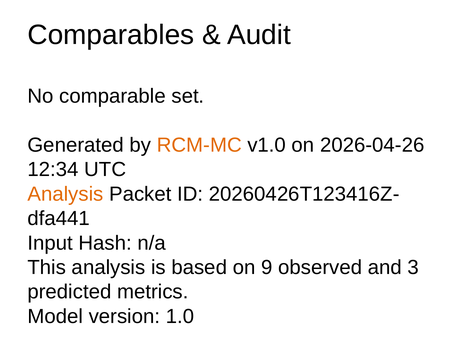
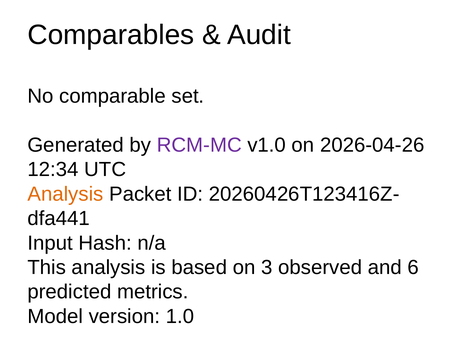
RCM-MC colour: orange -> purple (199, 145)
9: 9 -> 3 (267, 268)
3: 3 -> 6 (413, 268)
